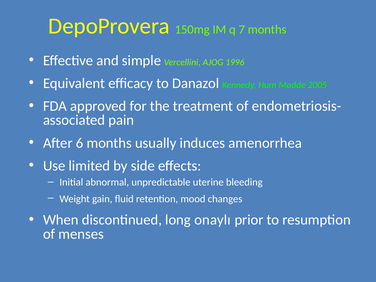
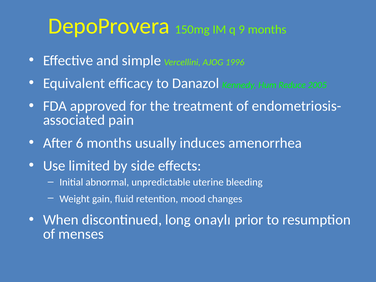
7: 7 -> 9 (242, 29)
Madde: Madde -> Reduce (292, 85)
